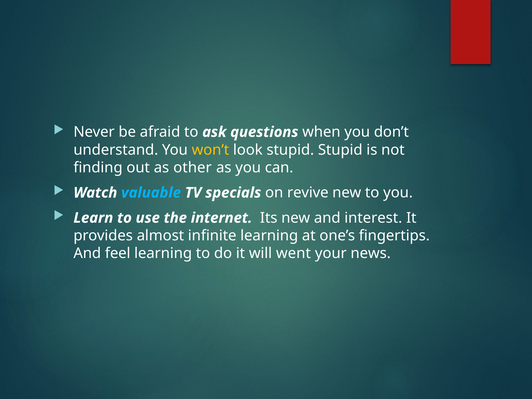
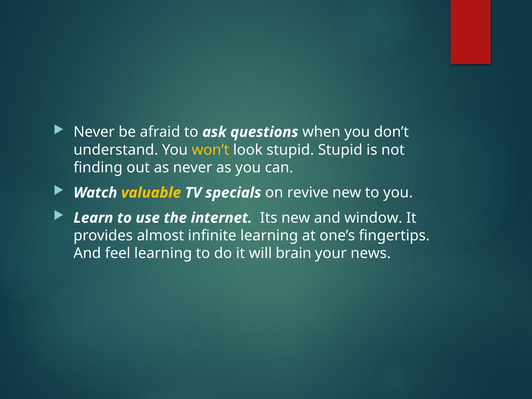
as other: other -> never (193, 168)
valuable colour: light blue -> yellow (151, 193)
interest: interest -> window (373, 218)
went: went -> brain (294, 253)
